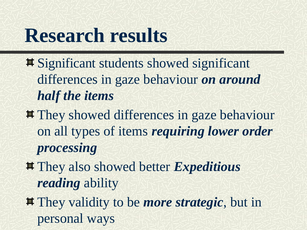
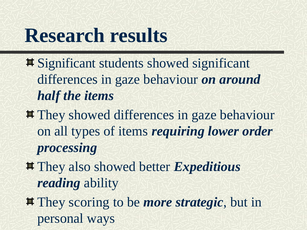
validity: validity -> scoring (89, 202)
